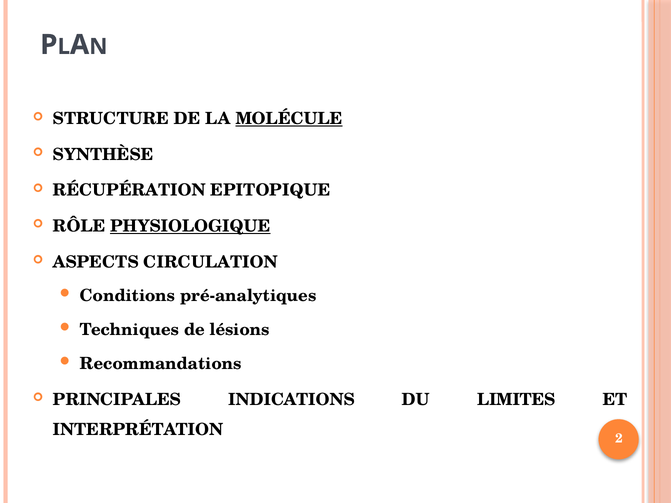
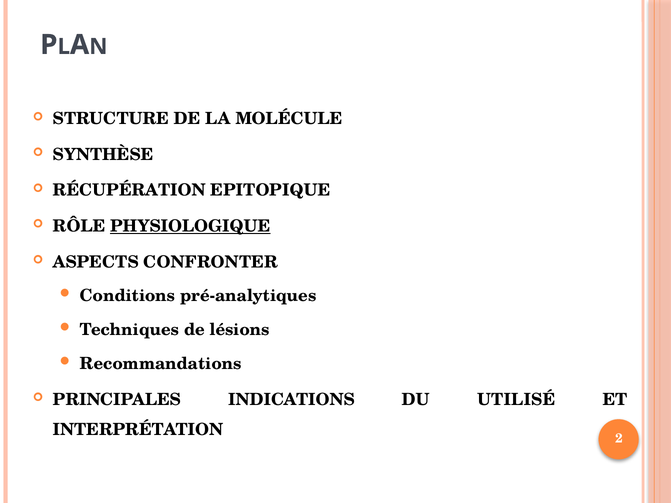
MOLÉCULE underline: present -> none (289, 119)
CIRCULATION: CIRCULATION -> CONFRONTER (211, 262)
LIMITES: LIMITES -> UTILISÉ (516, 400)
